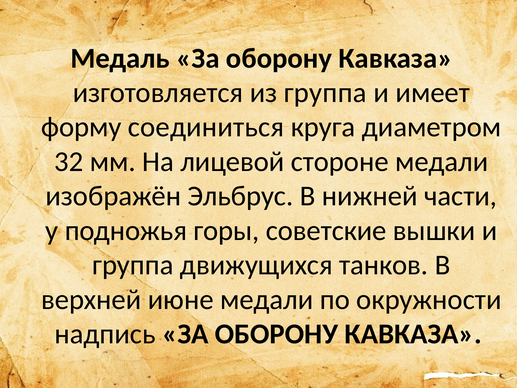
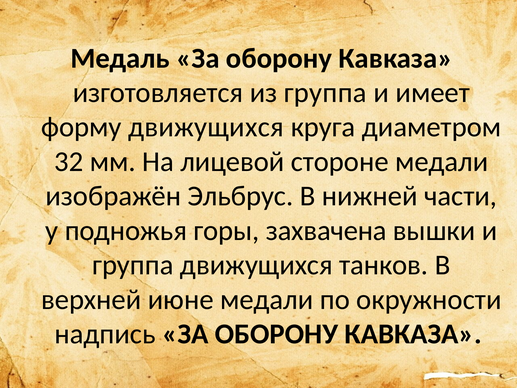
форму соединиться: соединиться -> движущихся (206, 127)
советские: советские -> захвачена (326, 230)
